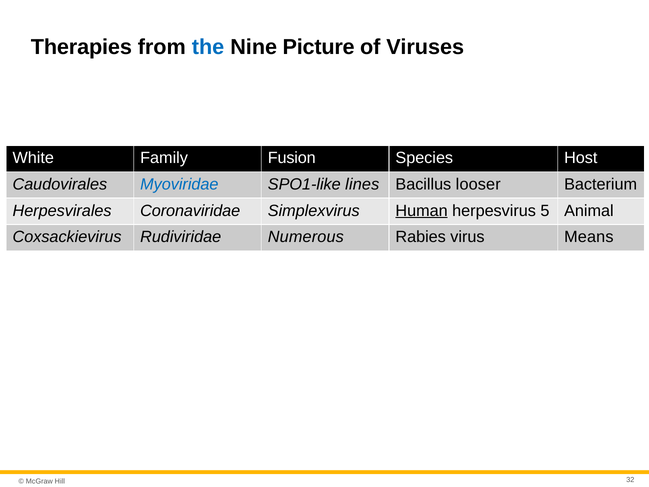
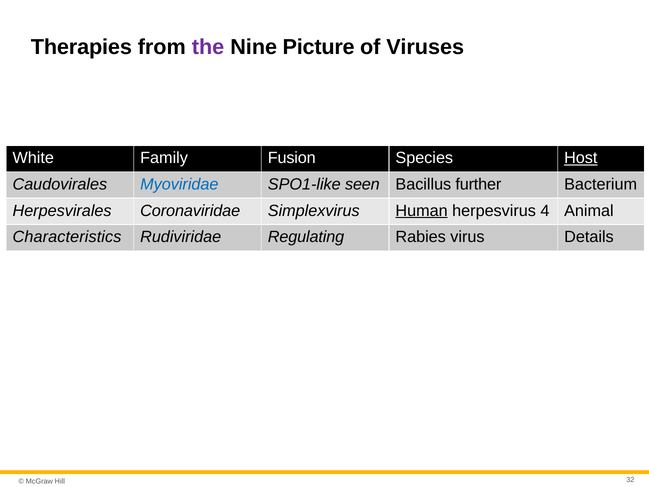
the colour: blue -> purple (208, 47)
Host underline: none -> present (581, 158)
lines: lines -> seen (362, 184)
looser: looser -> further (478, 184)
5: 5 -> 4 (545, 211)
Coxsackievirus: Coxsackievirus -> Characteristics (67, 237)
Numerous: Numerous -> Regulating (306, 237)
Means: Means -> Details (589, 237)
